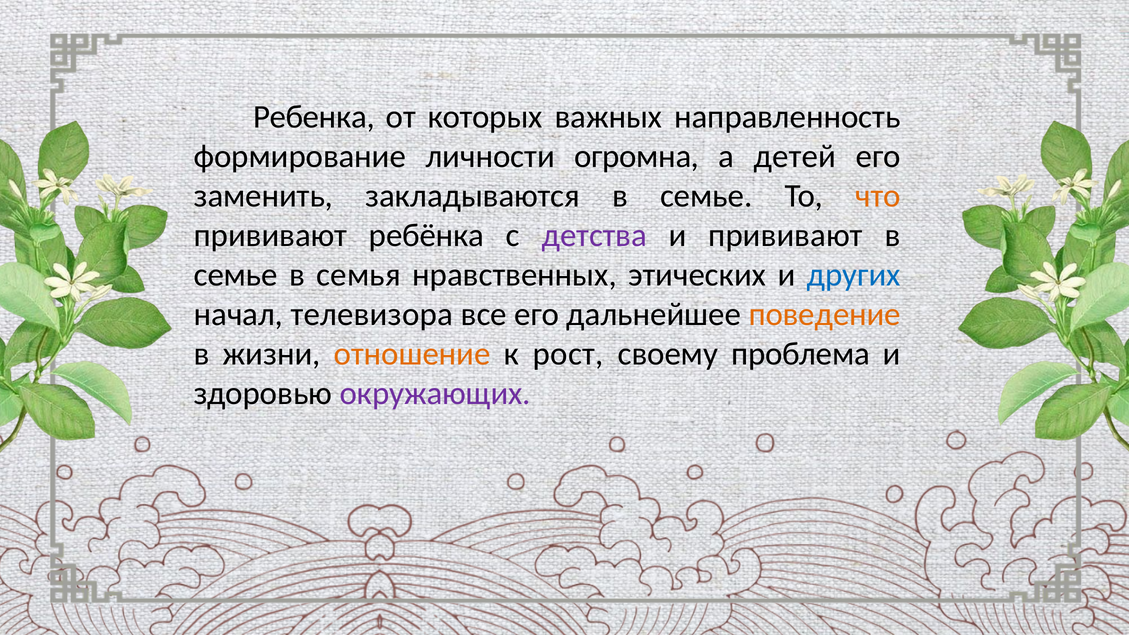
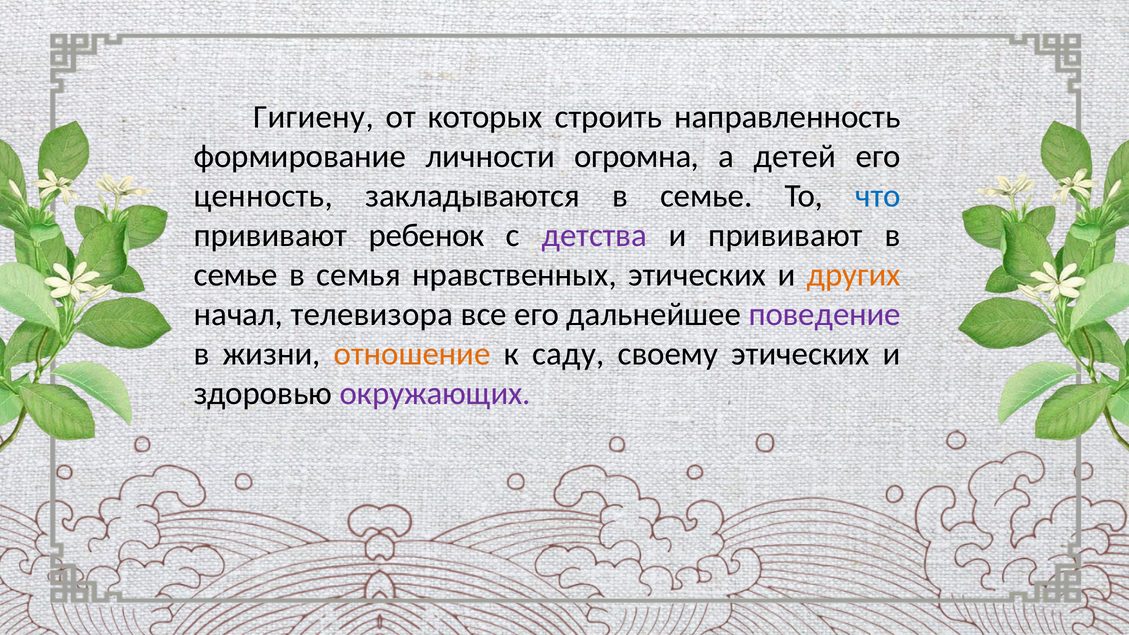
Ребенка: Ребенка -> Гигиену (314, 117)
важных: важных -> строить (608, 117)
заменить: заменить -> ценность (263, 196)
что colour: orange -> blue (878, 196)
ребёнка: ребёнка -> ребенок (427, 235)
других colour: blue -> orange (854, 275)
поведение colour: orange -> purple (825, 314)
рост: рост -> саду (568, 354)
своему проблема: проблема -> этических (800, 354)
